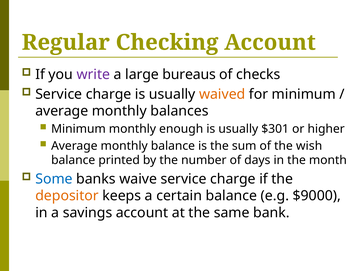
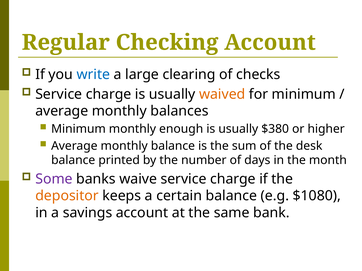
write colour: purple -> blue (93, 75)
bureaus: bureaus -> clearing (189, 75)
$301: $301 -> $380 (275, 129)
wish: wish -> desk (309, 146)
Some colour: blue -> purple (54, 179)
$9000: $9000 -> $1080 (317, 196)
